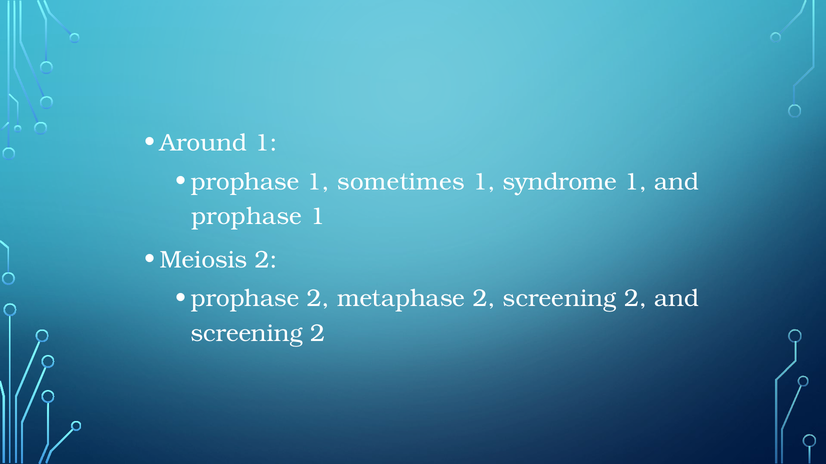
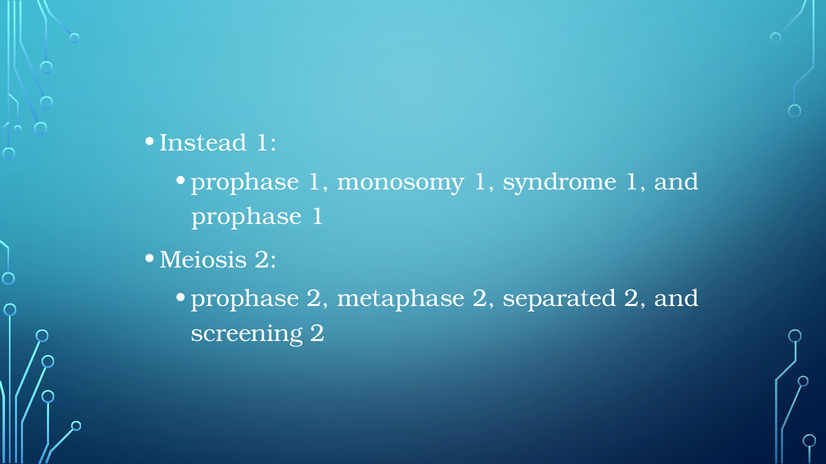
Around: Around -> Instead (203, 143)
sometimes: sometimes -> monosomy (401, 182)
2 screening: screening -> separated (560, 299)
